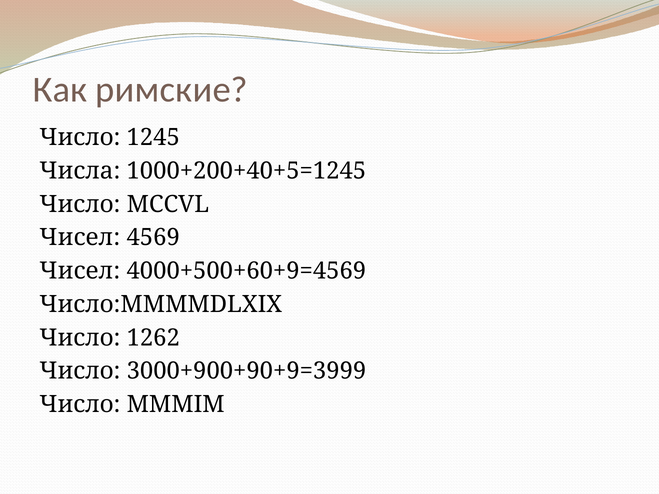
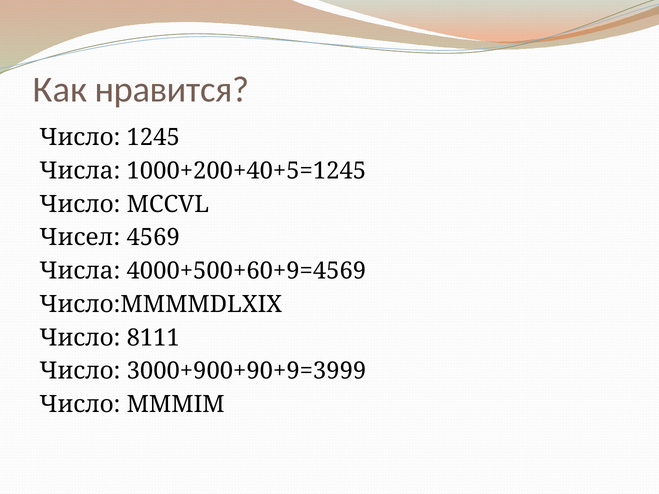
римские: римские -> нравится (172, 90)
Чисел: Чисел -> Числа (80, 271)
1262: 1262 -> 8111 (153, 338)
